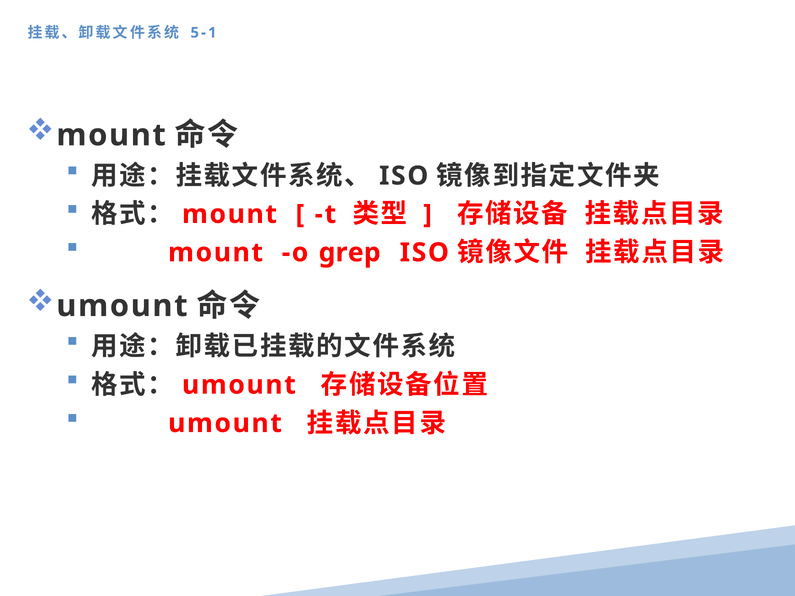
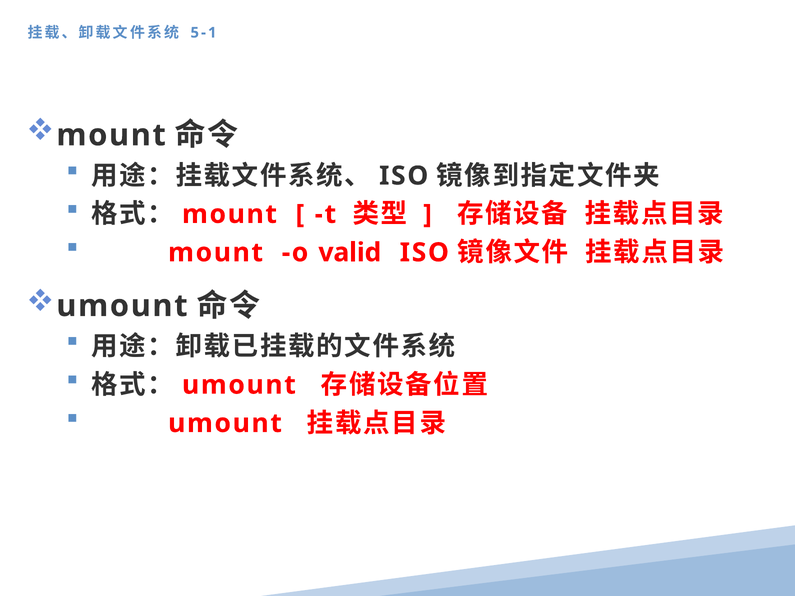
grep: grep -> valid (350, 253)
